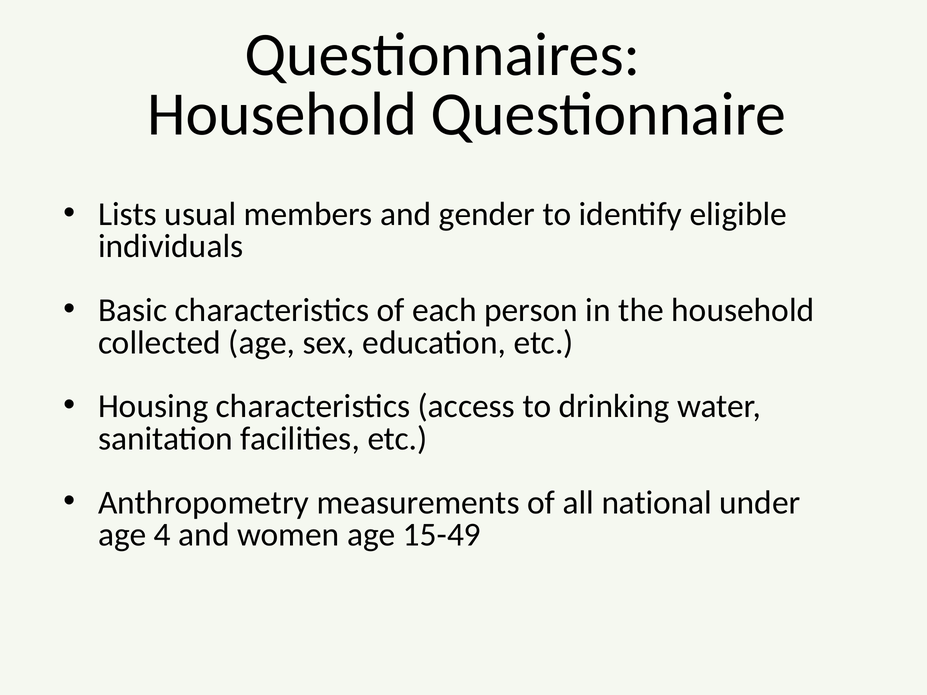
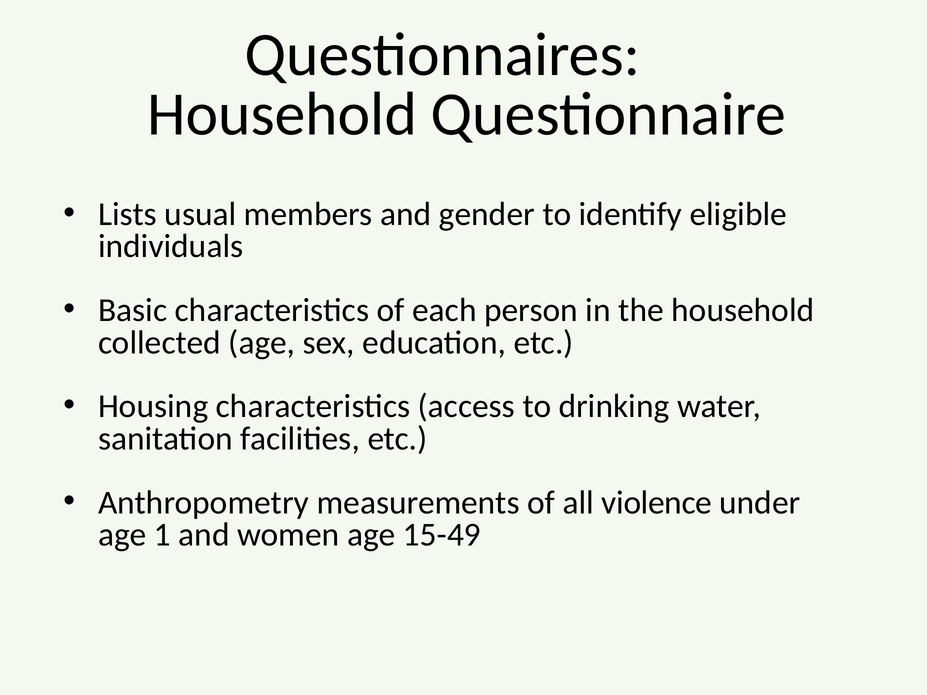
national: national -> violence (657, 503)
4: 4 -> 1 (162, 535)
